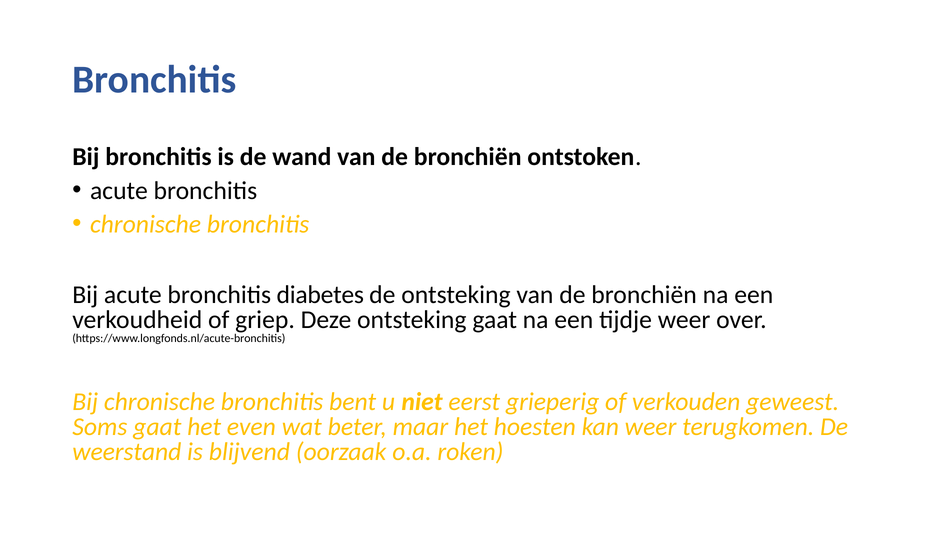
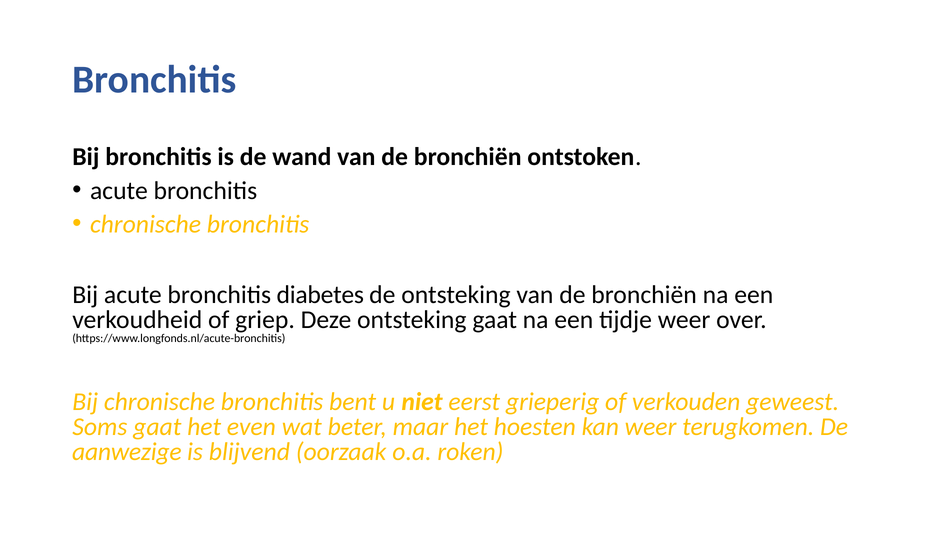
weerstand: weerstand -> aanwezige (127, 452)
